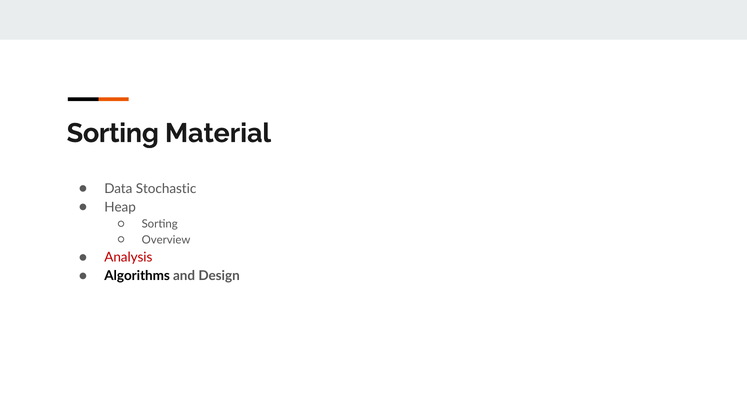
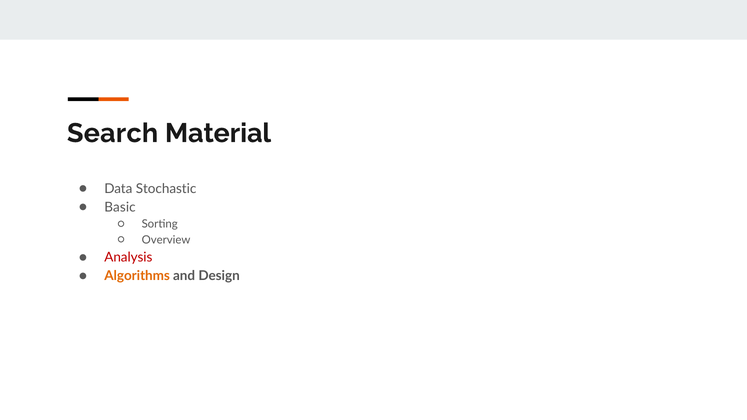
Sorting: Sorting -> Search (113, 133)
Heap: Heap -> Basic (120, 207)
Algorithms colour: black -> orange (137, 276)
